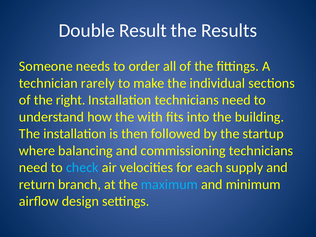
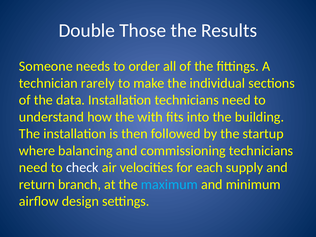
Result: Result -> Those (143, 31)
right: right -> data (71, 100)
check colour: light blue -> white (82, 168)
